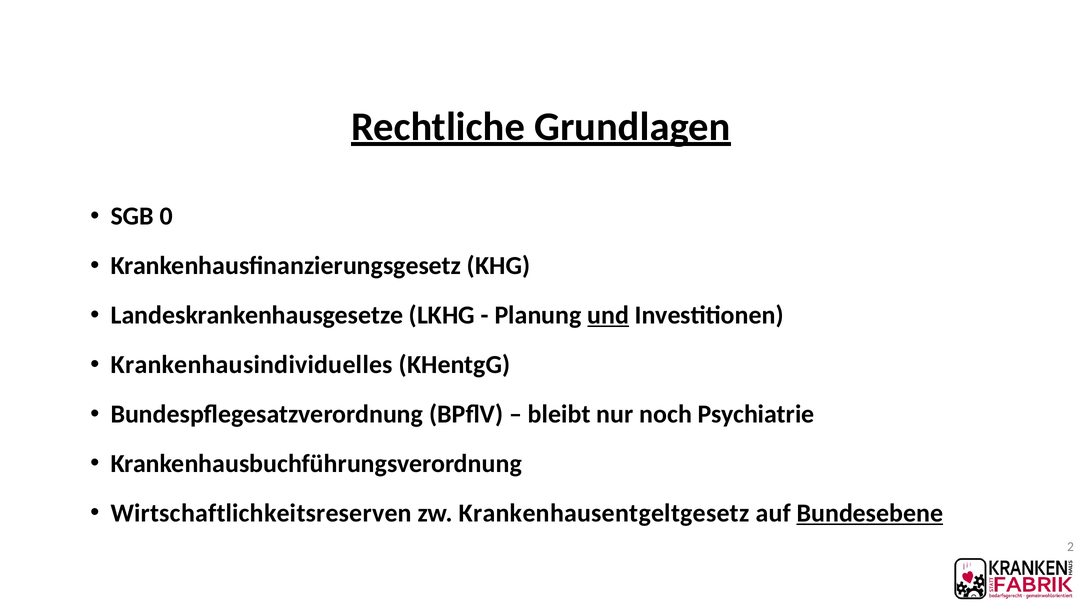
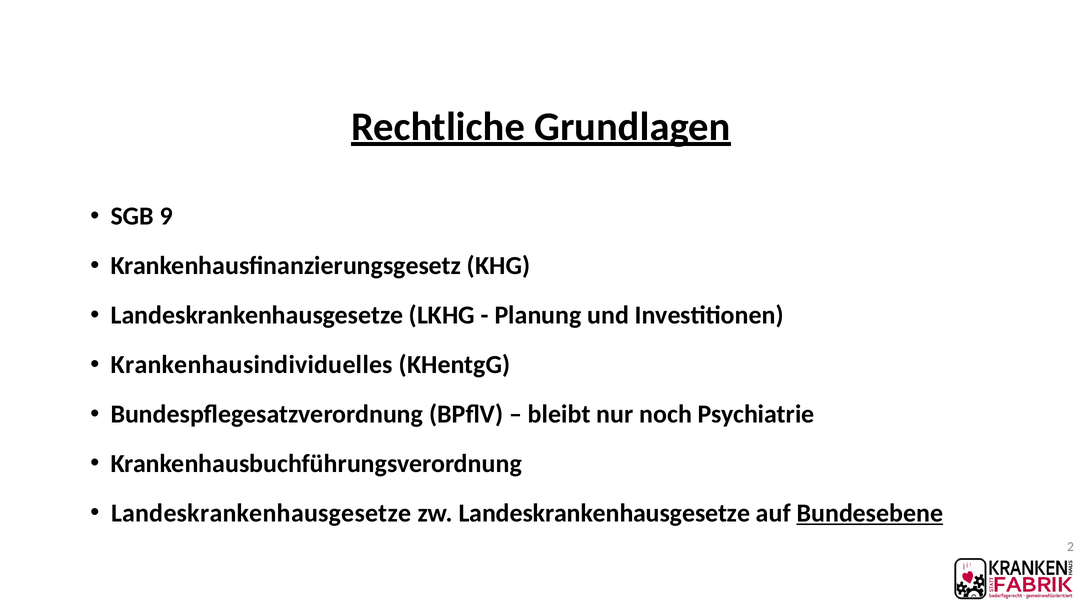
0: 0 -> 9 (166, 216)
und underline: present -> none (608, 315)
Wirtschaftlichkeitsreserven: Wirtschaftlichkeitsreserven -> Landeskrankenhausgesetze (261, 513)
zw Krankenhausentgeltgesetz: Krankenhausentgeltgesetz -> Landeskrankenhausgesetze (604, 513)
